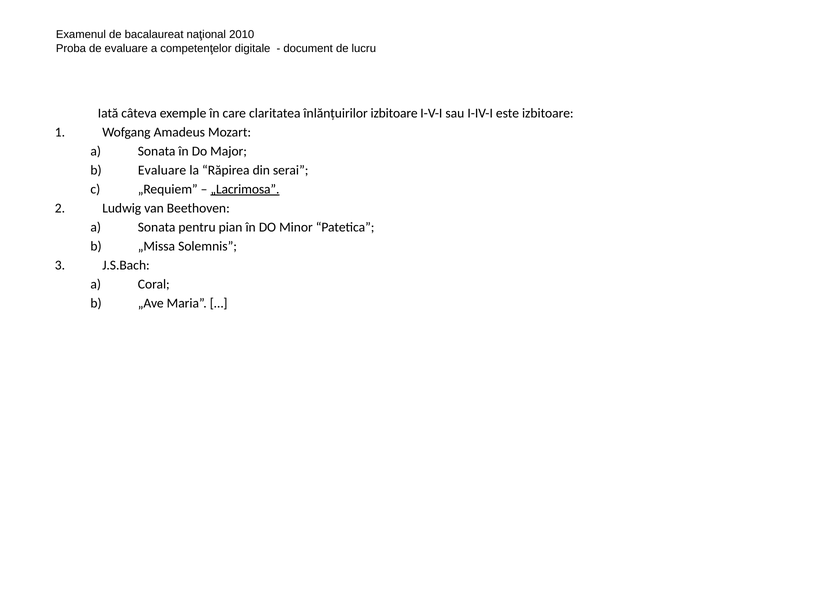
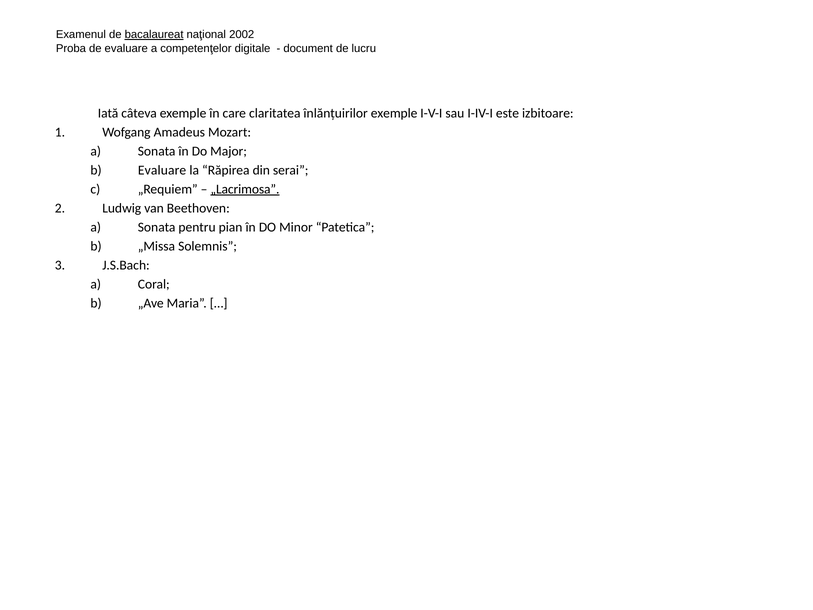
bacalaureat underline: none -> present (154, 35)
2010: 2010 -> 2002 (242, 35)
înlănțuirilor izbitoare: izbitoare -> exemple (394, 113)
